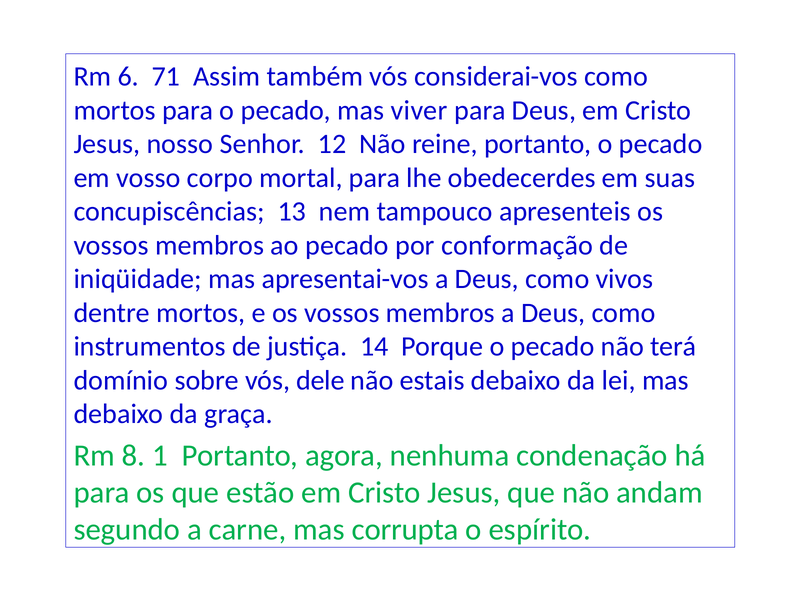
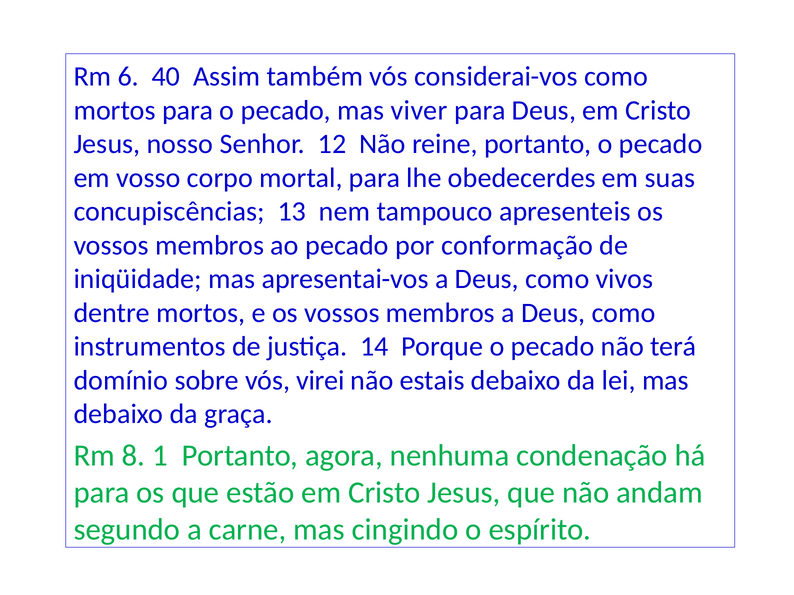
71: 71 -> 40 (166, 77)
dele: dele -> virei (320, 381)
corrupta: corrupta -> cingindo (405, 530)
